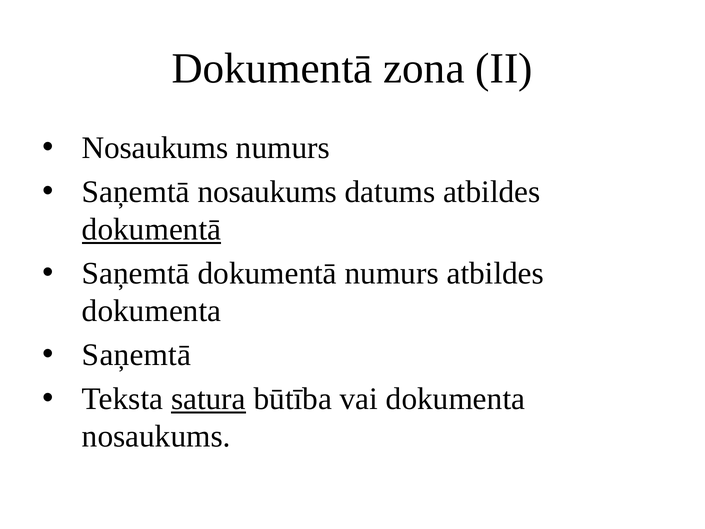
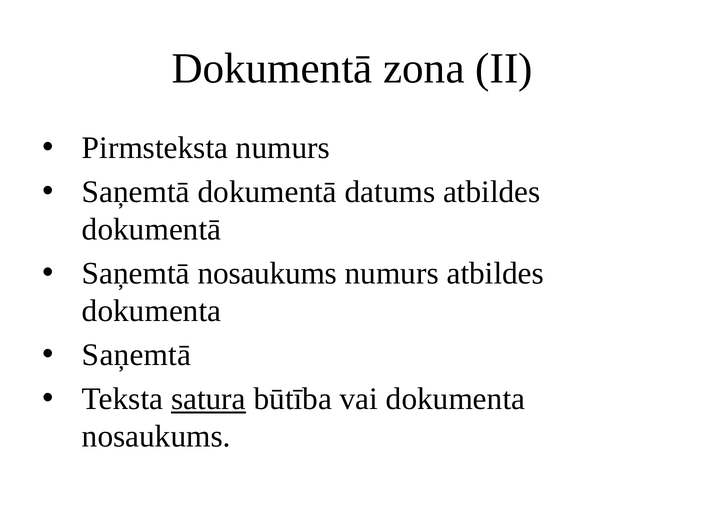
Nosaukums: Nosaukums -> Pirmsteksta (155, 148)
Saņemtā nosaukums: nosaukums -> dokumentā (267, 192)
dokumentā underline: present -> none (152, 229)
Saņemtā dokumentā: dokumentā -> nosaukums (267, 273)
